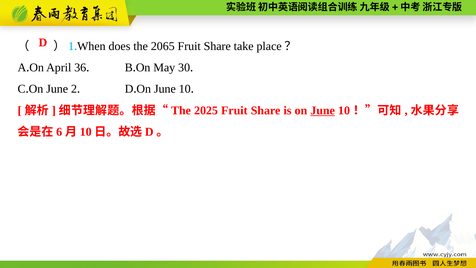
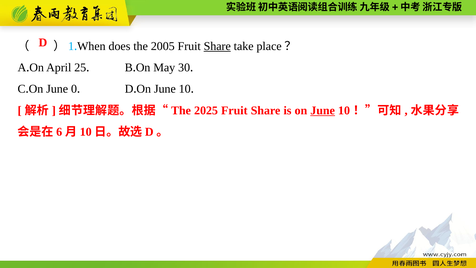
2065: 2065 -> 2005 (163, 46)
Share underline: none -> present (217, 46)
36: 36 -> 25 (80, 67)
2: 2 -> 0 (74, 89)
